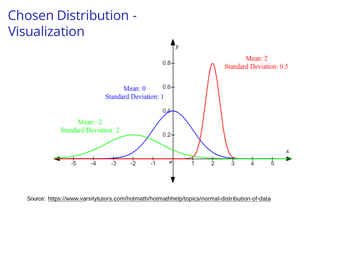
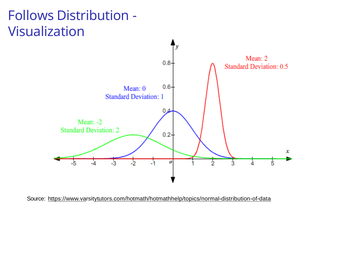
Chosen: Chosen -> Follows (31, 16)
